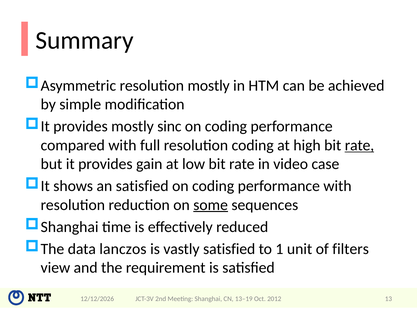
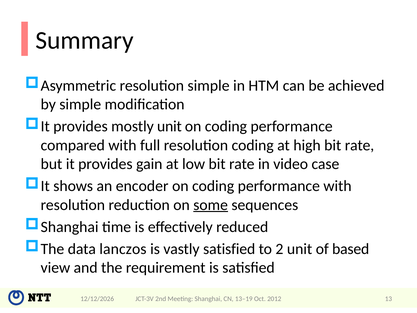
resolution mostly: mostly -> simple (209, 86)
mostly sinc: sinc -> unit (169, 126)
rate underline: present -> none (360, 145)
an satisfied: satisfied -> encoder (142, 186)
1: 1 -> 2 (279, 249)
filters: filters -> based (351, 249)
